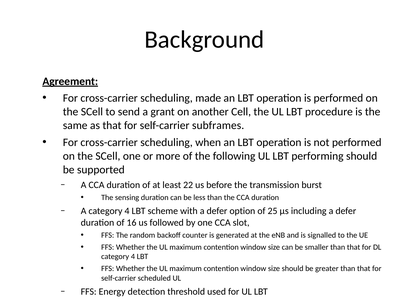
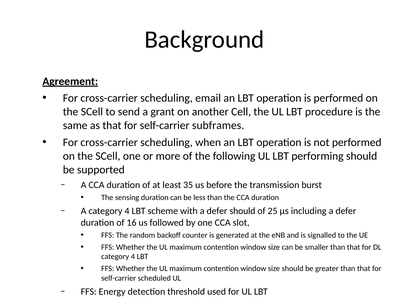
made: made -> email (208, 98)
22: 22 -> 35 (188, 185)
defer option: option -> should (242, 211)
